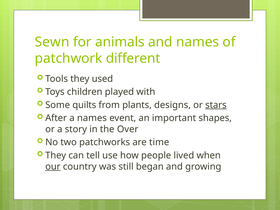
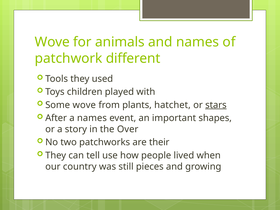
Sewn: Sewn -> Wove (52, 42)
Some quilts: quilts -> wove (84, 105)
designs: designs -> hatchet (172, 105)
time: time -> their (159, 142)
our underline: present -> none (53, 167)
began: began -> pieces (150, 167)
